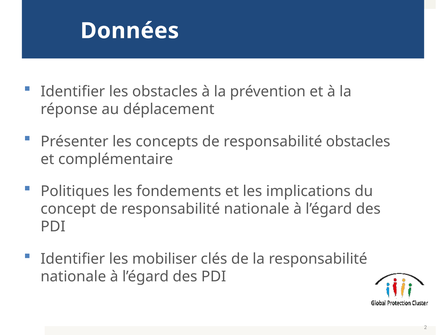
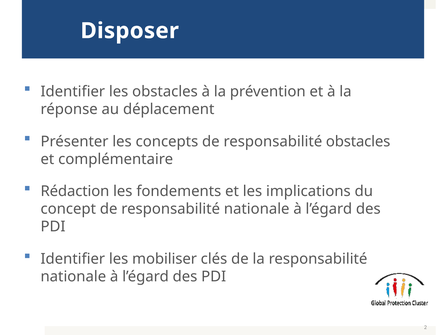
Données: Données -> Disposer (130, 31)
Politiques: Politiques -> Rédaction (75, 191)
